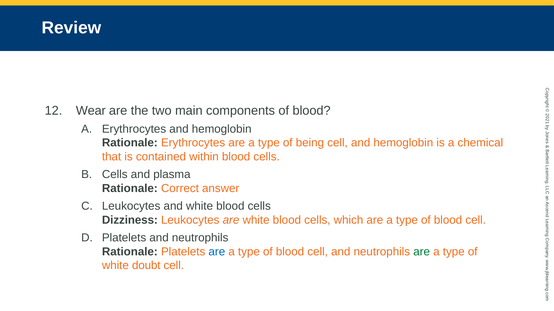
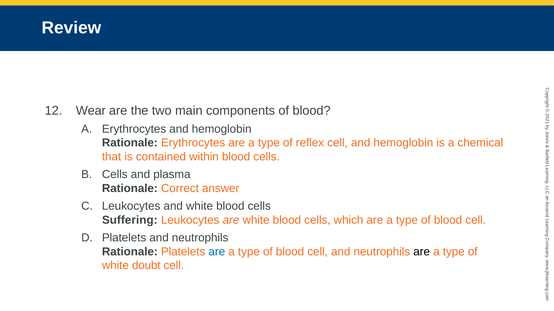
being: being -> reflex (310, 143)
Dizziness: Dizziness -> Suffering (130, 220)
are colour: green -> black (422, 252)
